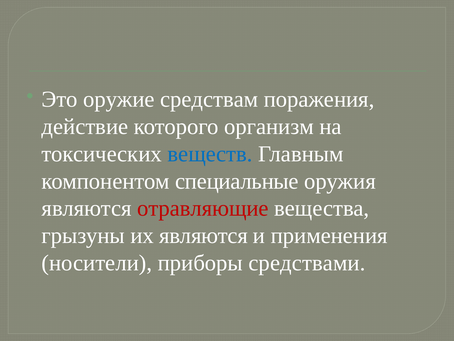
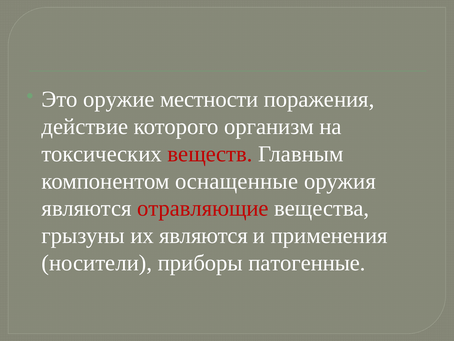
средствам: средствам -> местности (209, 99)
веществ colour: blue -> red (210, 154)
специальные: специальные -> оснащенные (237, 181)
средствами: средствами -> патогенные (307, 263)
